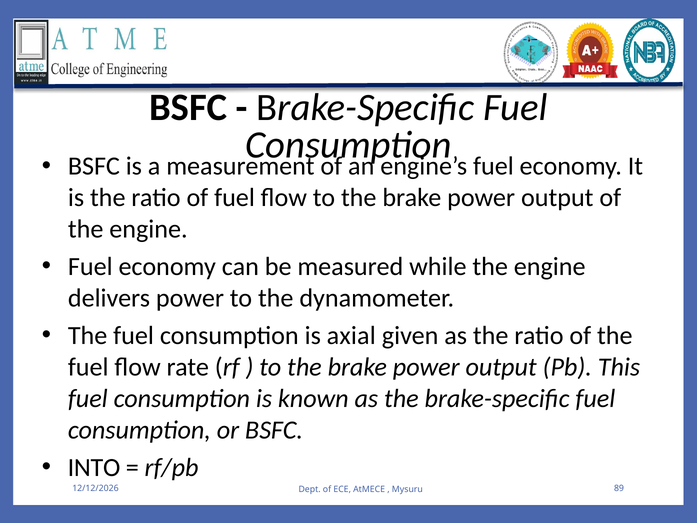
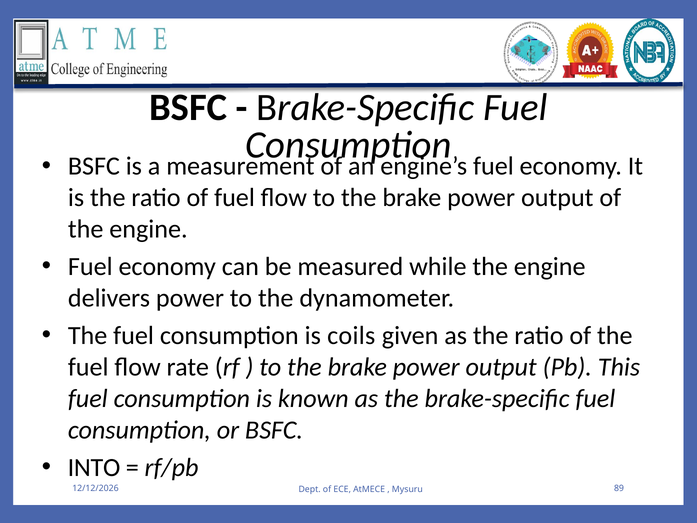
axial: axial -> coils (351, 336)
